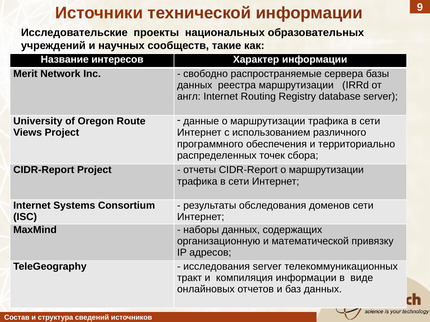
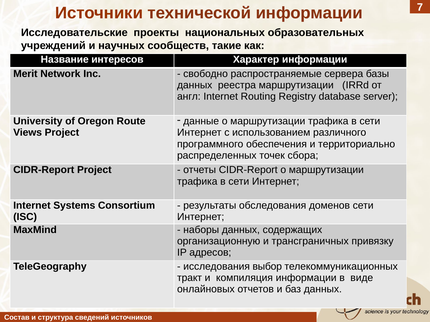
9: 9 -> 7 (420, 7)
математической: математической -> трансграничных (310, 242)
исследования server: server -> выбор (267, 267)
